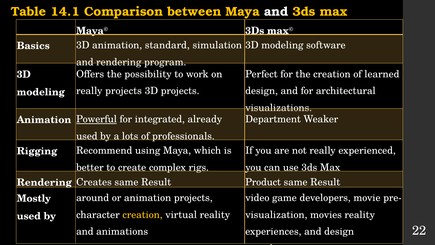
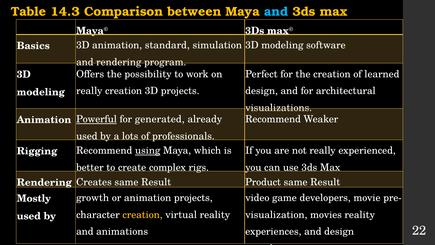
14.1: 14.1 -> 14.3 (65, 12)
and colour: white -> light blue (276, 12)
really projects: projects -> creation (124, 91)
Department: Department -> Recommend (273, 119)
integrated: integrated -> generated (160, 119)
using underline: none -> present (148, 150)
around: around -> growth (93, 198)
